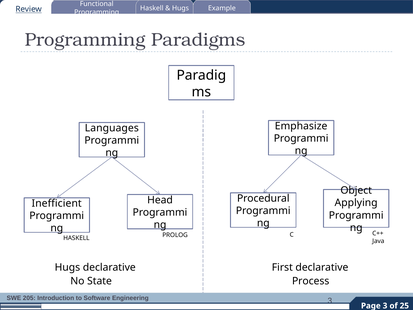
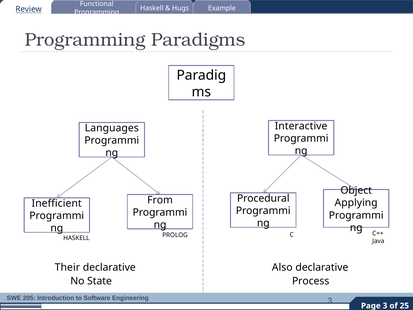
Emphasize: Emphasize -> Interactive (301, 126)
Head: Head -> From (160, 200)
Hugs: Hugs -> Their (67, 267)
First: First -> Also (282, 267)
